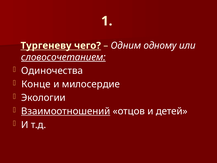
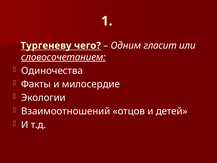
одному: одному -> гласит (160, 46)
Конце: Конце -> Факты (36, 84)
Взаимоотношений underline: present -> none (66, 111)
